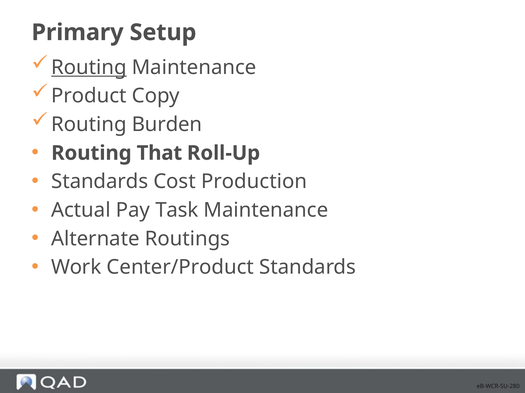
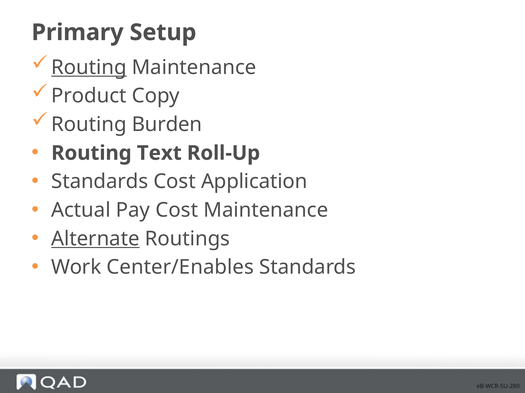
That: That -> Text (159, 153)
Production: Production -> Application (254, 182)
Pay Task: Task -> Cost (177, 211)
Alternate underline: none -> present (95, 239)
Center/Product: Center/Product -> Center/Enables (180, 268)
